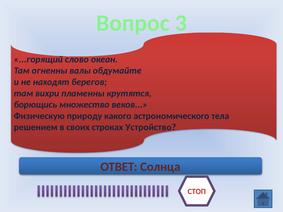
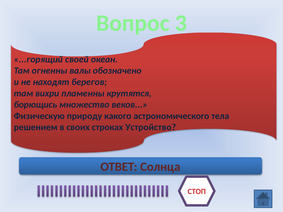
слово: слово -> своей (77, 59)
обдумайте: обдумайте -> обозначено (117, 71)
